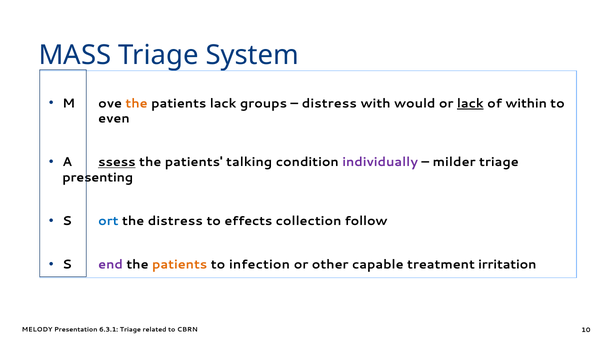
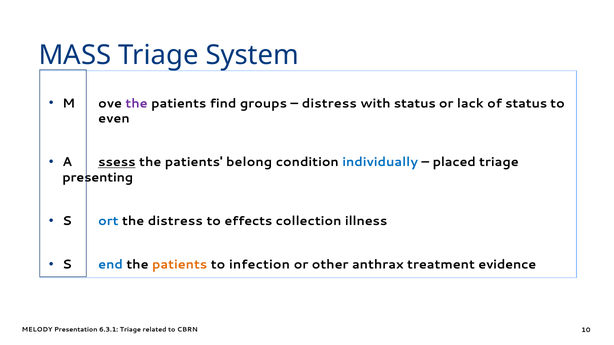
the colour: orange -> purple (137, 104)
patients lack: lack -> find (223, 104)
with would: would -> status (415, 104)
lack underline: present -> none (470, 104)
of within: within -> status (526, 104)
talking: talking -> belong (249, 162)
individually colour: purple -> blue (380, 162)
milder: milder -> placed (454, 162)
follow: follow -> illness (366, 221)
end colour: purple -> blue (111, 265)
capable: capable -> anthrax (378, 265)
irritation: irritation -> evidence (507, 265)
